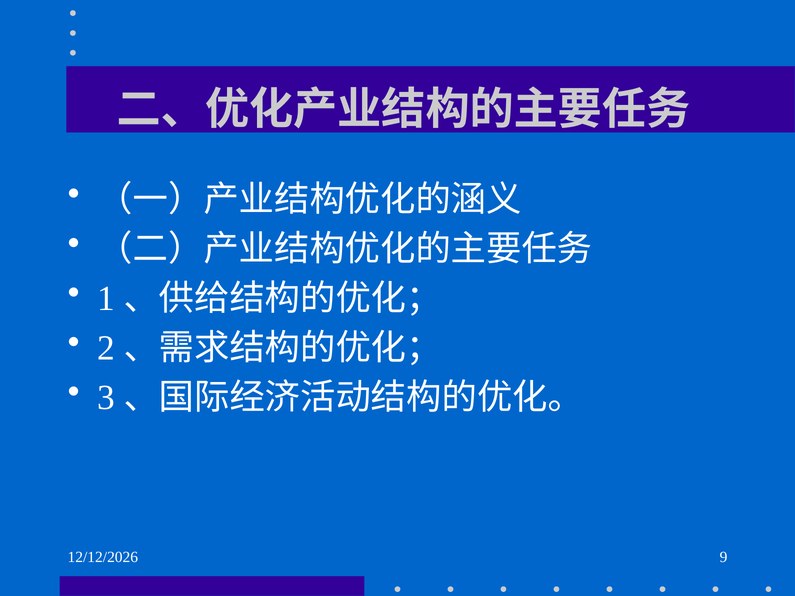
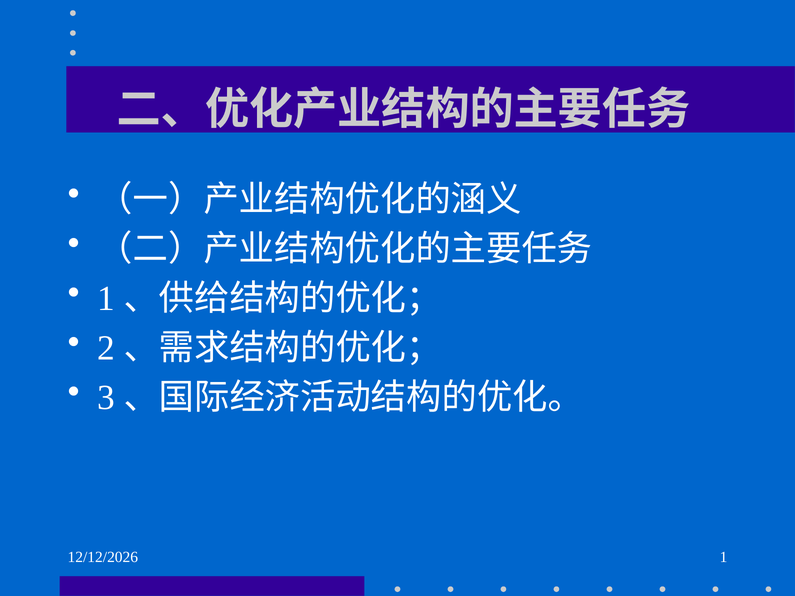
9: 9 -> 1 (724, 558)
